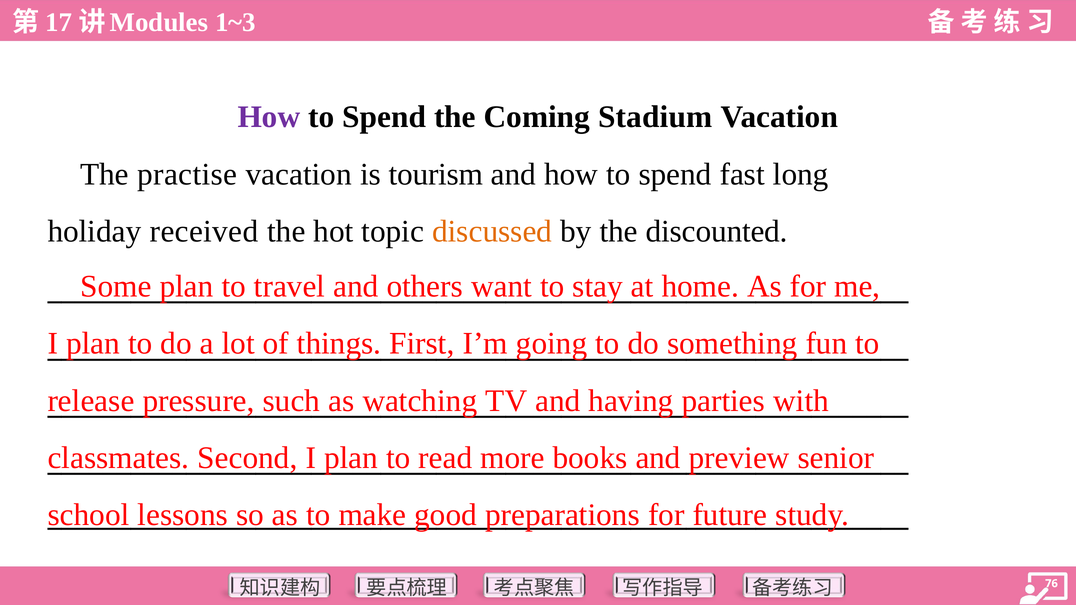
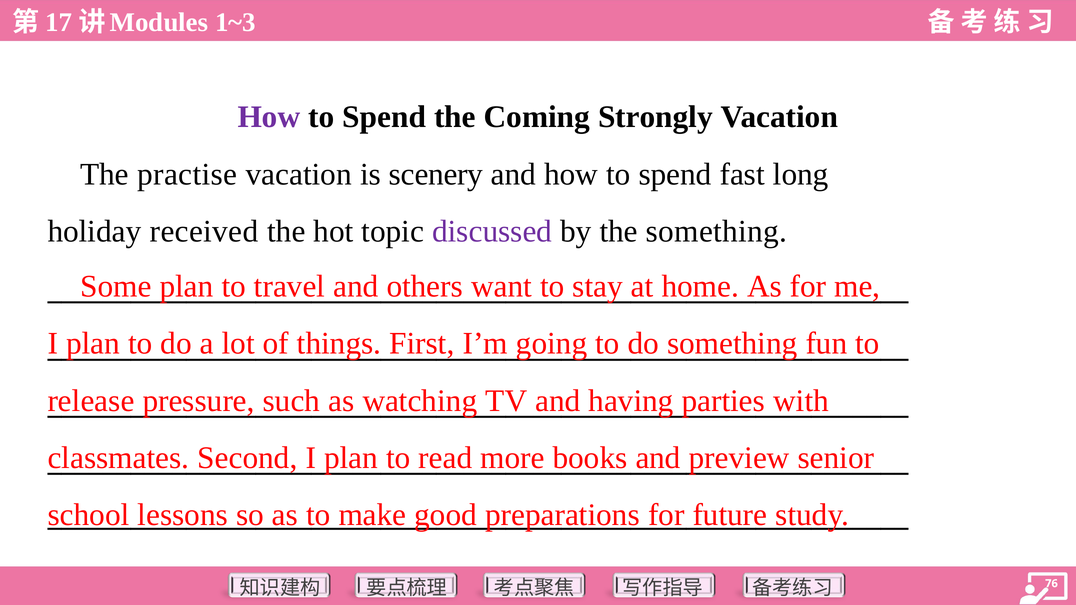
Stadium: Stadium -> Strongly (655, 117)
tourism: tourism -> scenery (436, 174)
discussed colour: orange -> purple (492, 231)
the discounted: discounted -> something (717, 231)
